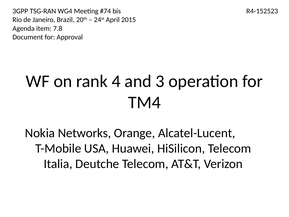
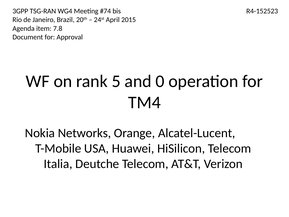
4: 4 -> 5 (116, 81)
3: 3 -> 0 (160, 81)
